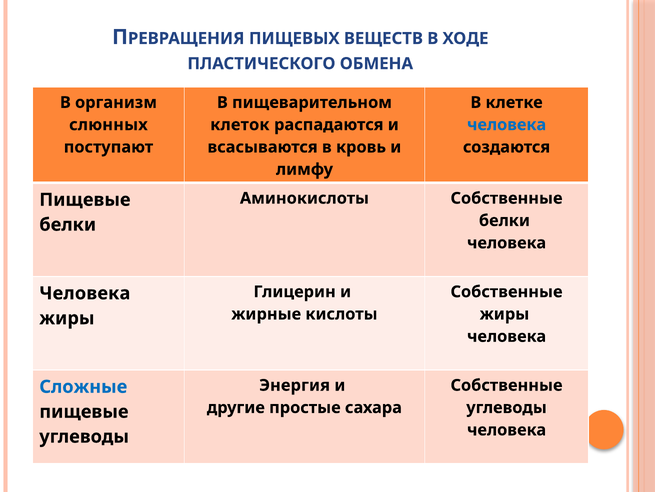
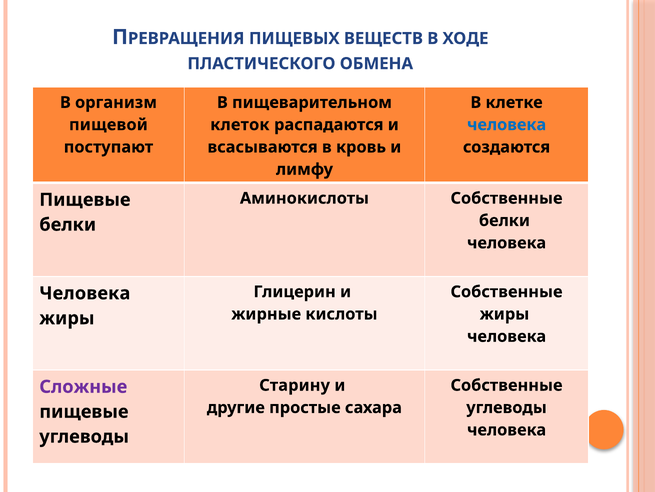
слюнных: слюнных -> пищевой (108, 125)
Энергия: Энергия -> Старину (295, 385)
Сложные colour: blue -> purple (83, 386)
